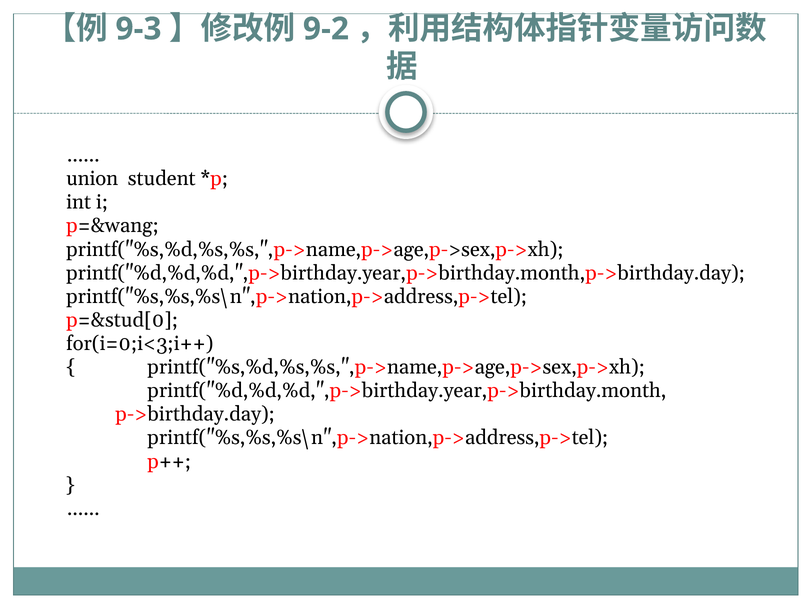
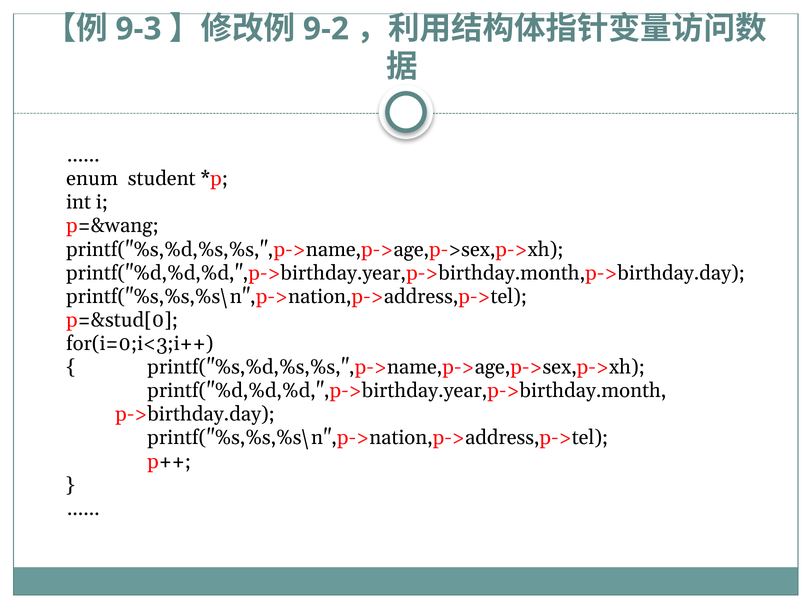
union: union -> enum (92, 179)
